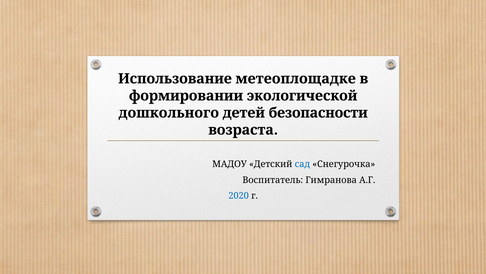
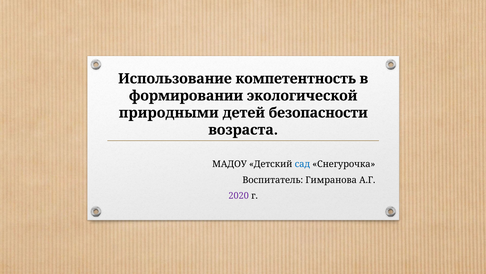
метеоплощадке: метеоплощадке -> компетентность (296, 79)
дошкольного: дошкольного -> природными (169, 113)
2020 colour: blue -> purple (239, 195)
